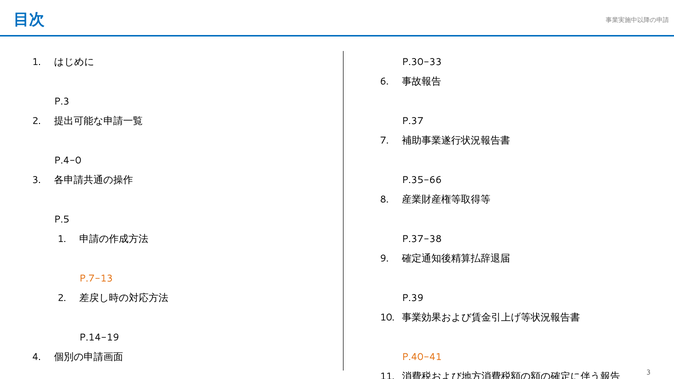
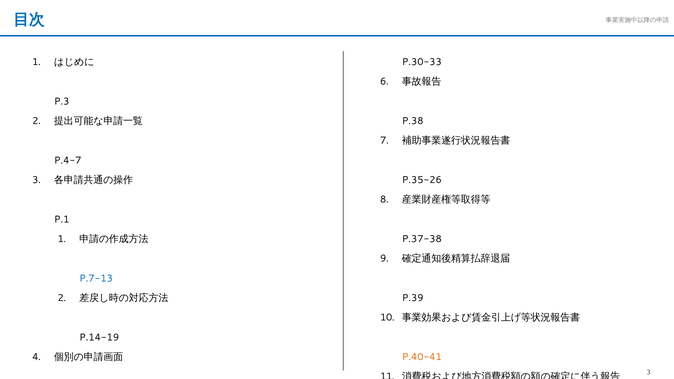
P.37: P.37 -> P.38 (413, 121)
P.4-0: P.4-0 -> P.4-7 (68, 160)
P.35-66: P.35-66 -> P.35-26 (422, 180)
P.5: P.5 -> P.1 (62, 219)
P.7-13 colour: orange -> blue (96, 278)
